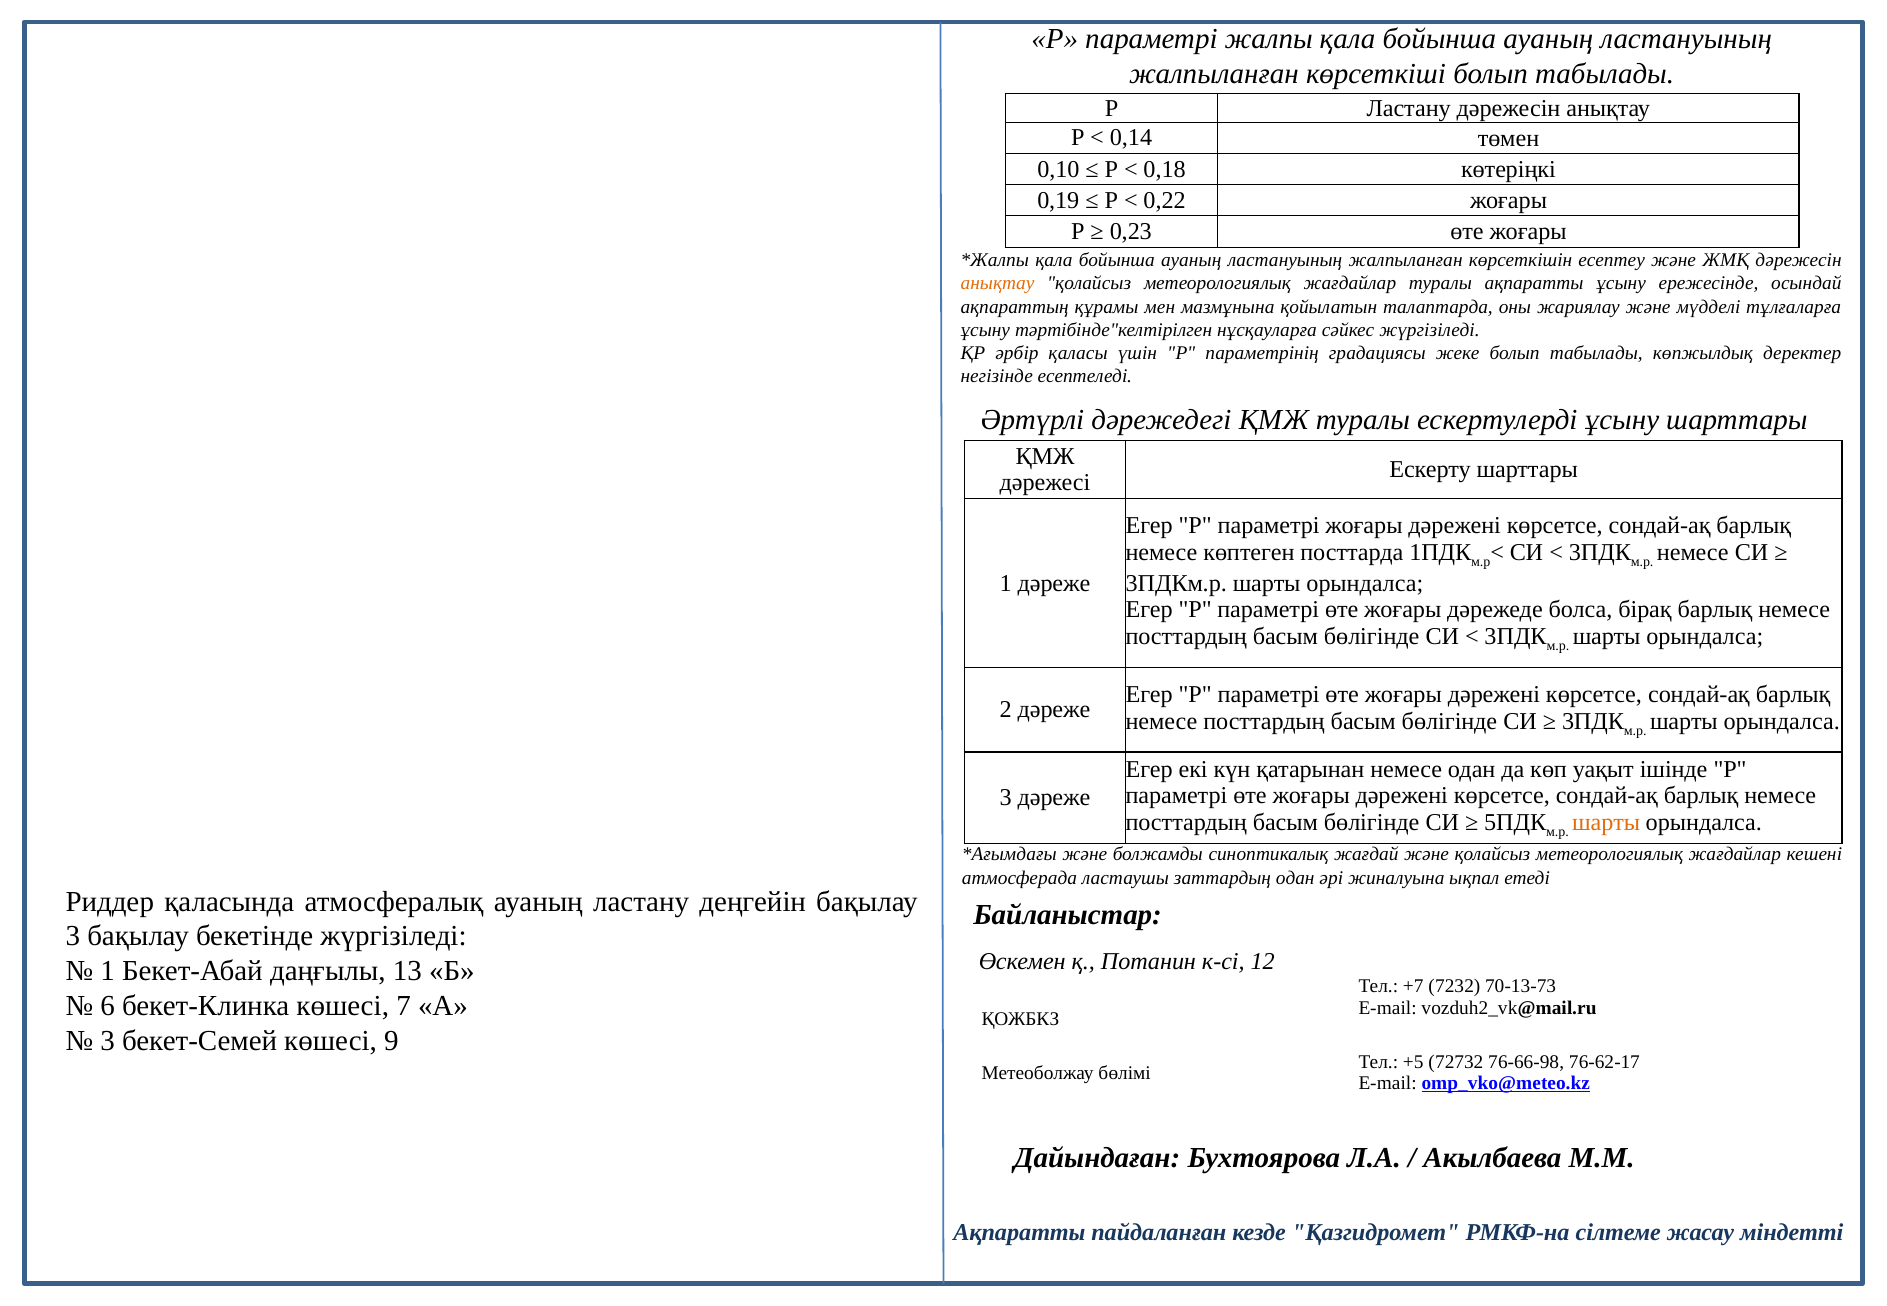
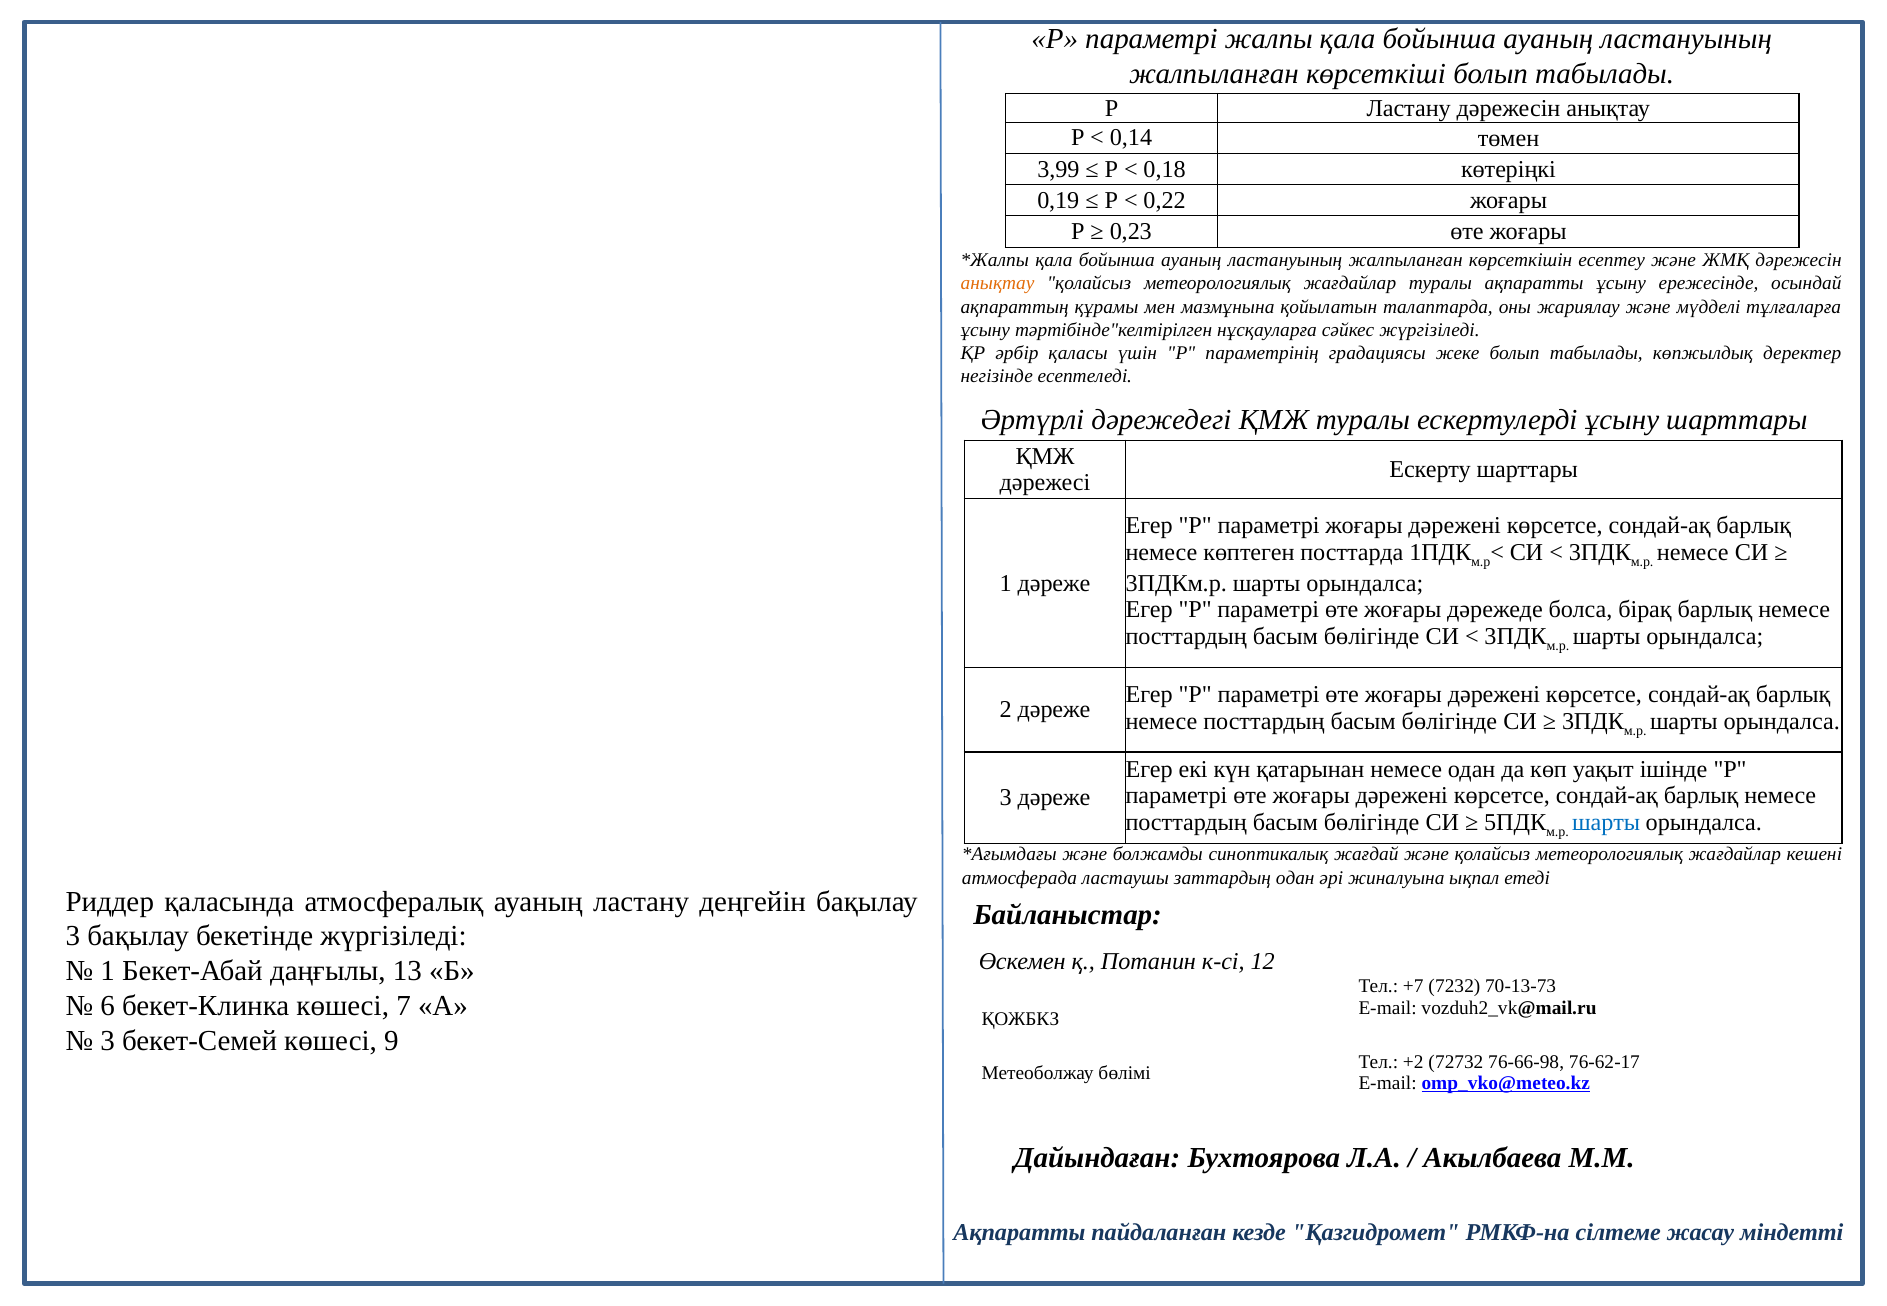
0,10: 0,10 -> 3,99 (1058, 169)
шарты colour: orange -> blue (1606, 823)
+5: +5 -> +2 (1413, 1062)
